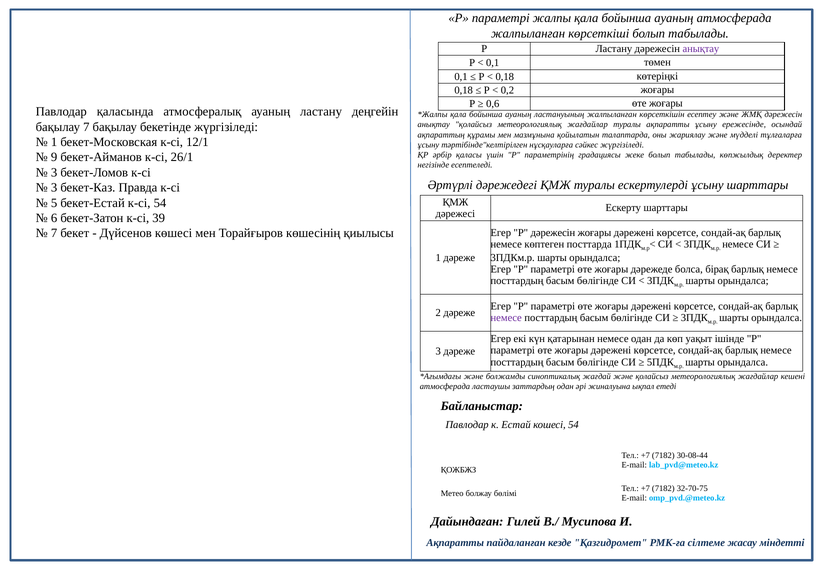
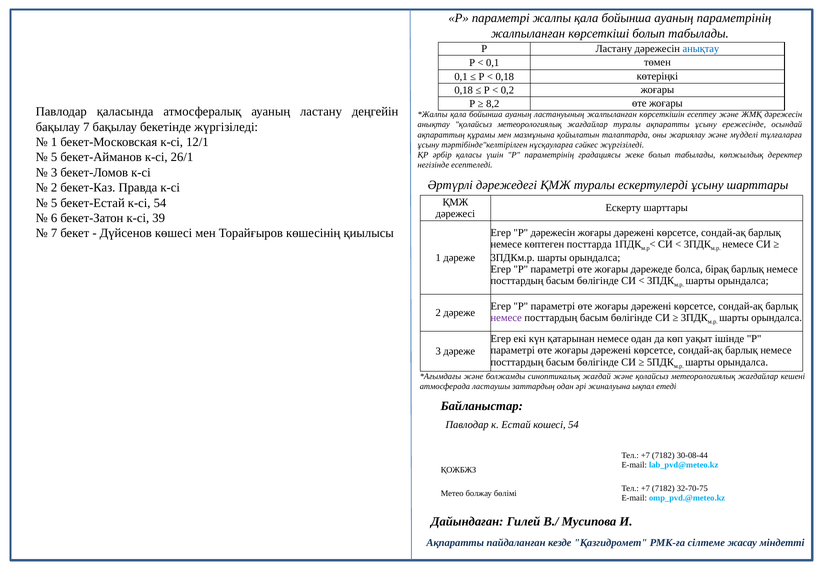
ауаның атмосферада: атмосферада -> параметрінің (734, 18)
анықтау colour: purple -> blue (701, 49)
0,6: 0,6 -> 8,2 (493, 104)
9: 9 -> 5 (54, 157)
3: 3 -> 2 (54, 188)
